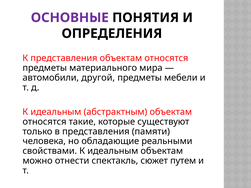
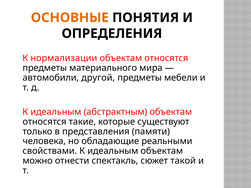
ОСНОВНЫЕ colour: purple -> orange (70, 18)
К представления: представления -> нормализации (64, 58)
путем: путем -> такой (183, 161)
